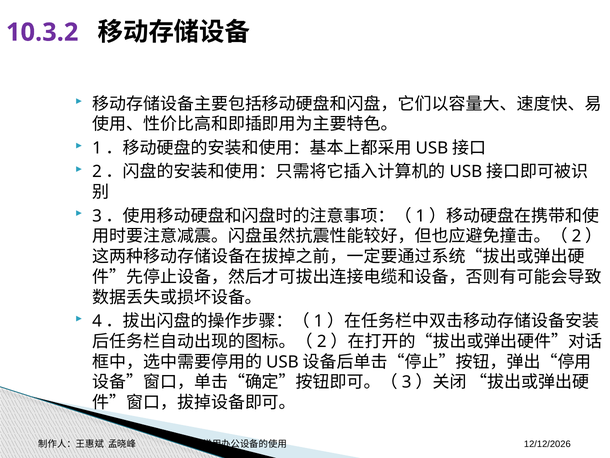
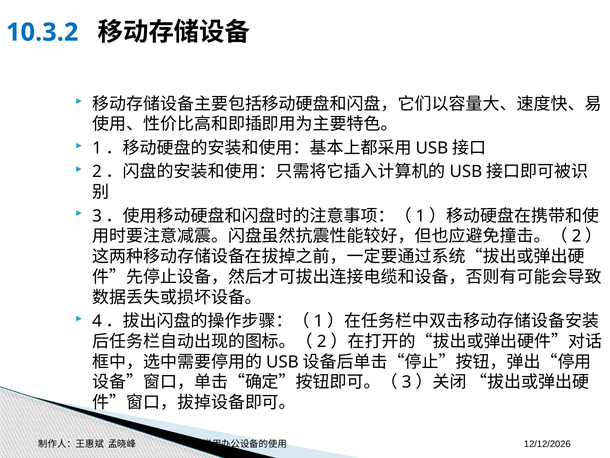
10.3.2 colour: purple -> blue (42, 32)
